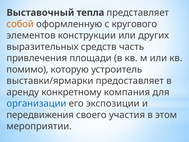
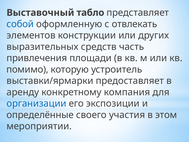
тепла: тепла -> табло (90, 13)
собой colour: orange -> blue (20, 24)
кругового: кругового -> отвлекать (134, 24)
передвижения: передвижения -> определённые (40, 115)
